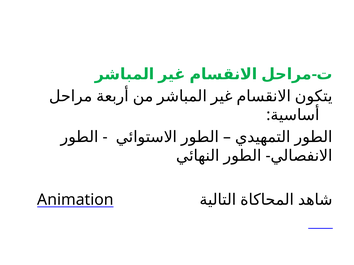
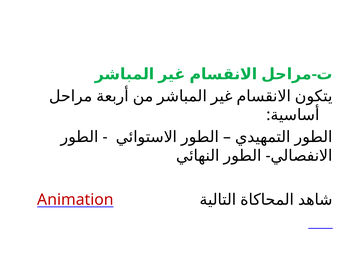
Animation colour: black -> red (75, 200)
